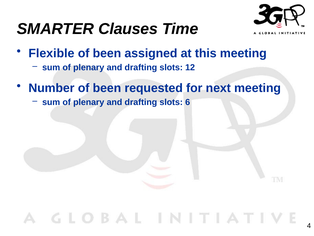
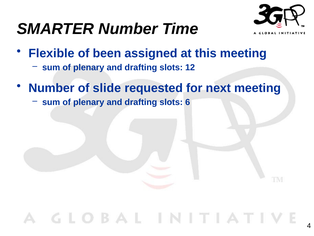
SMARTER Clauses: Clauses -> Number (128, 29)
Number of been: been -> slide (107, 88)
